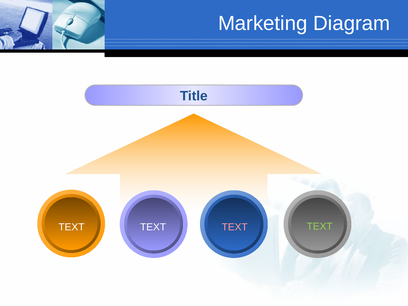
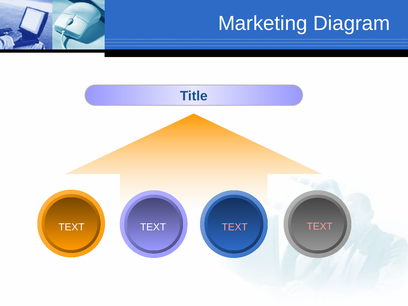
TEXT colour: light green -> pink (320, 226)
